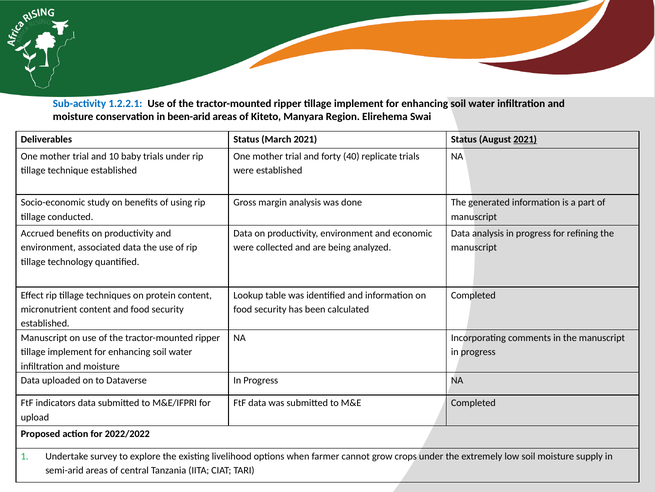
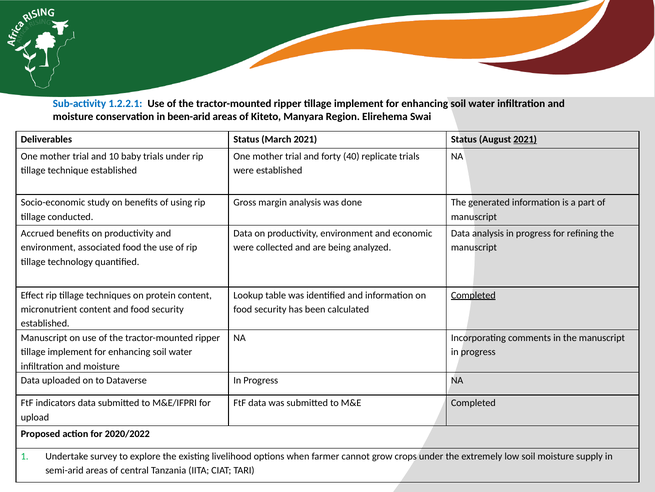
associated data: data -> food (132, 247)
Completed underline: none -> present (473, 295)
2022/2022: 2022/2022 -> 2020/2022 (127, 433)
